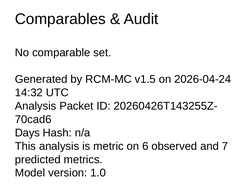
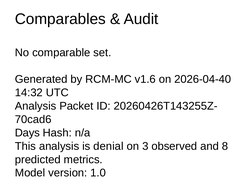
v1.5: v1.5 -> v1.6 (145, 79)
2026-04-24: 2026-04-24 -> 2026-04-40 (203, 79)
metric: metric -> denial (108, 146)
6: 6 -> 3 (145, 146)
7: 7 -> 8 (225, 146)
